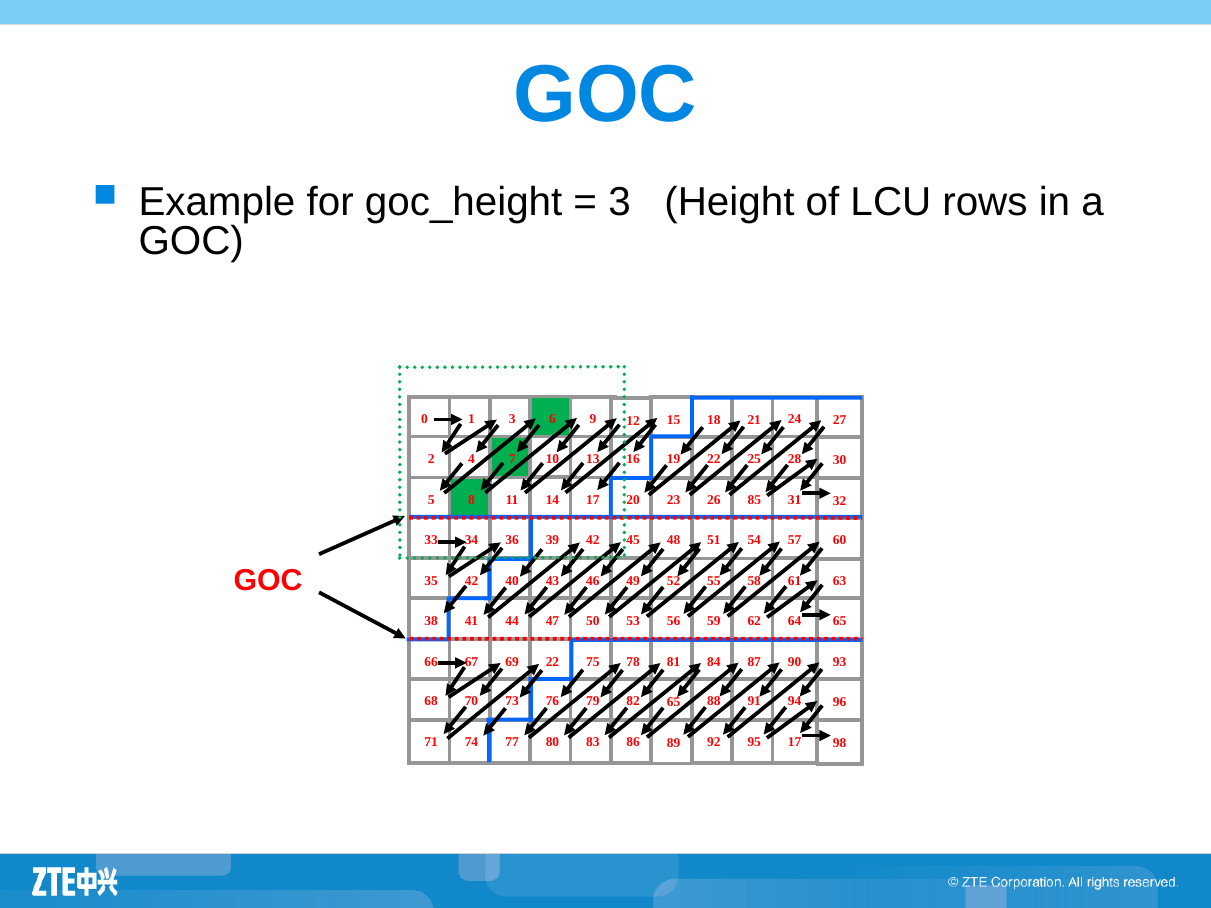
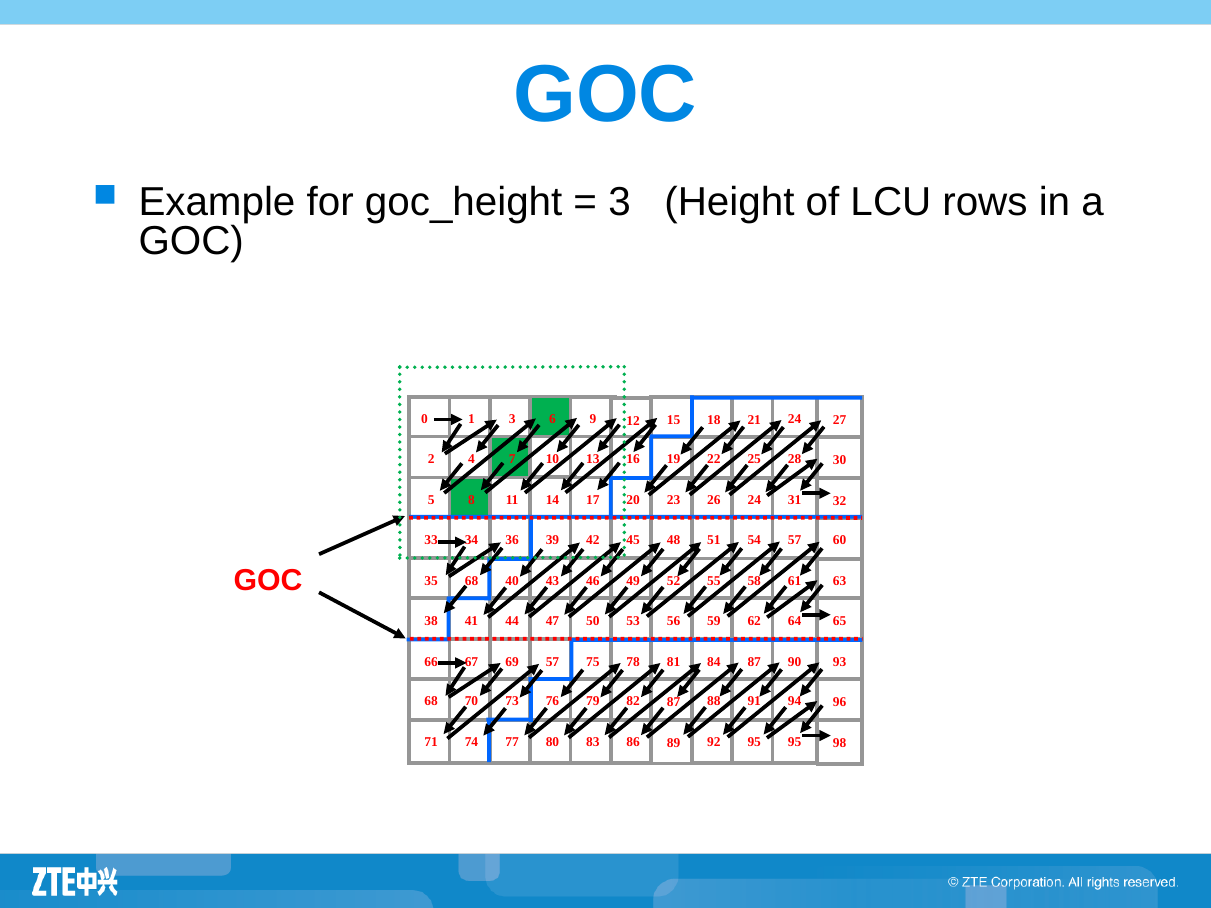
26 85: 85 -> 24 (754, 501)
35 42: 42 -> 68 (472, 581)
69 22: 22 -> 57 (552, 662)
82 65: 65 -> 87 (674, 702)
95 17: 17 -> 95 (795, 743)
